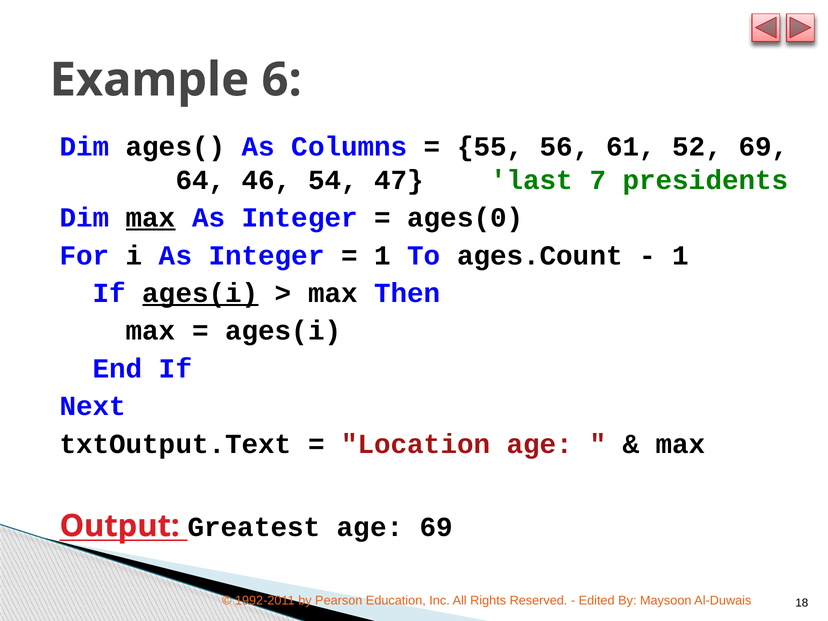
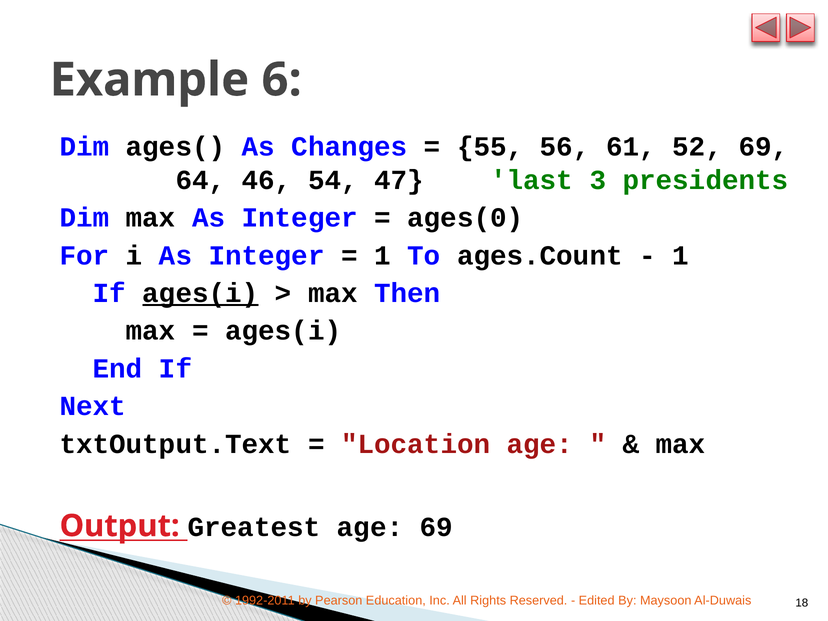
Columns: Columns -> Changes (349, 147)
7: 7 -> 3 (598, 180)
max underline: present -> none (151, 218)
